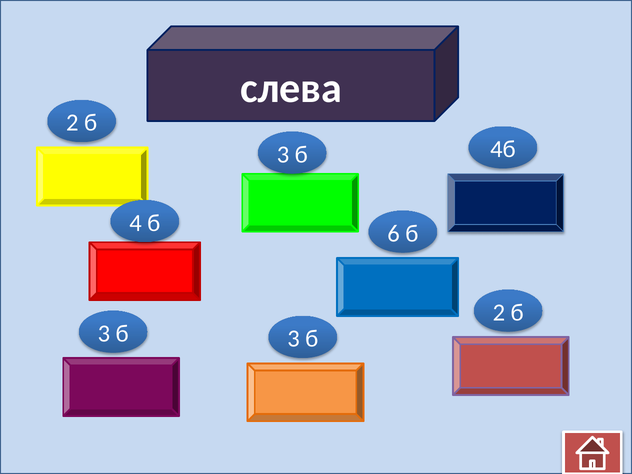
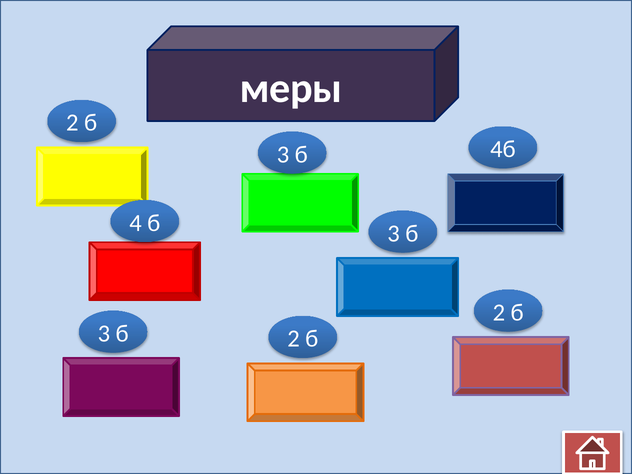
слева: слева -> меры (291, 88)
4 б 6: 6 -> 3 (394, 233)
3: 3 -> 2 (294, 339)
